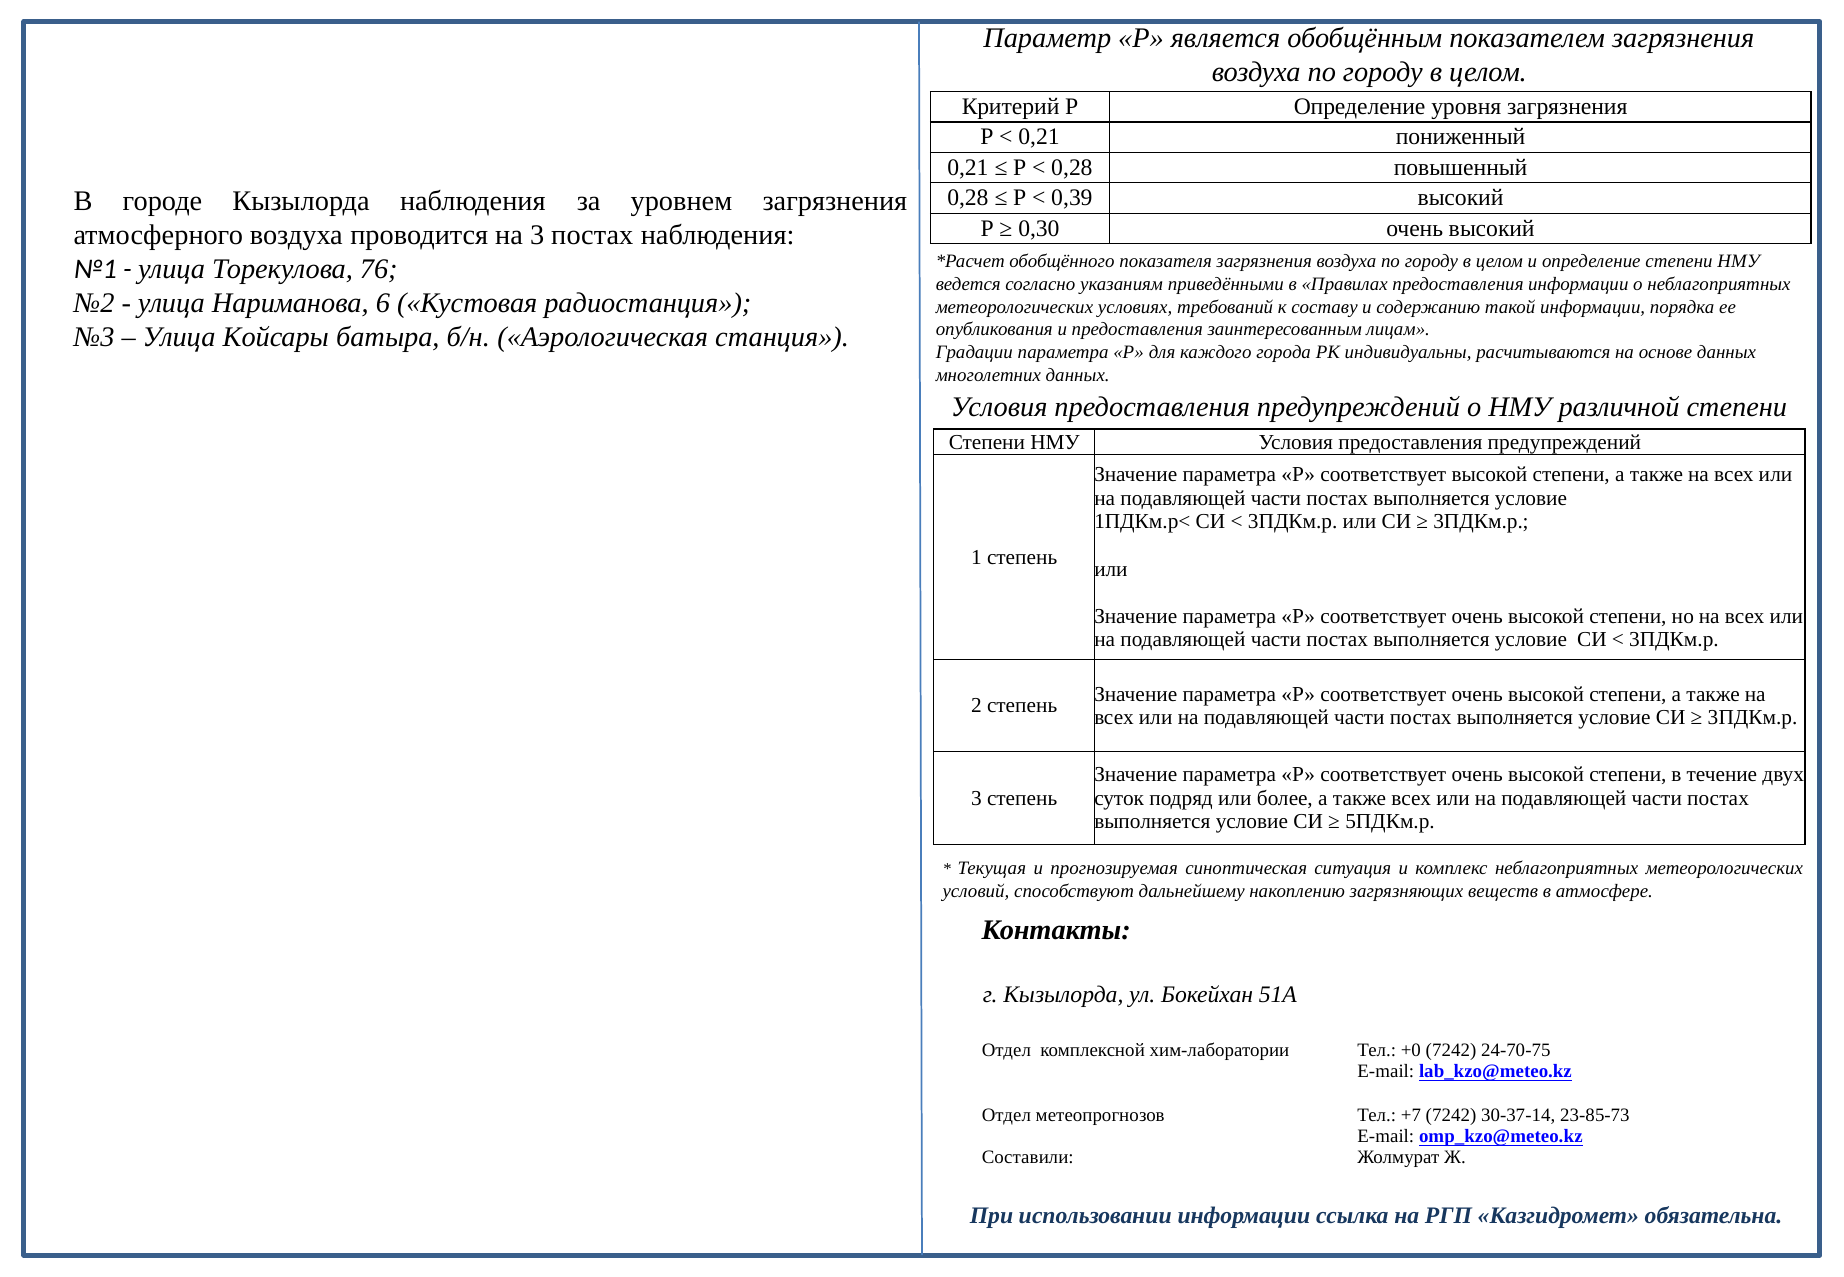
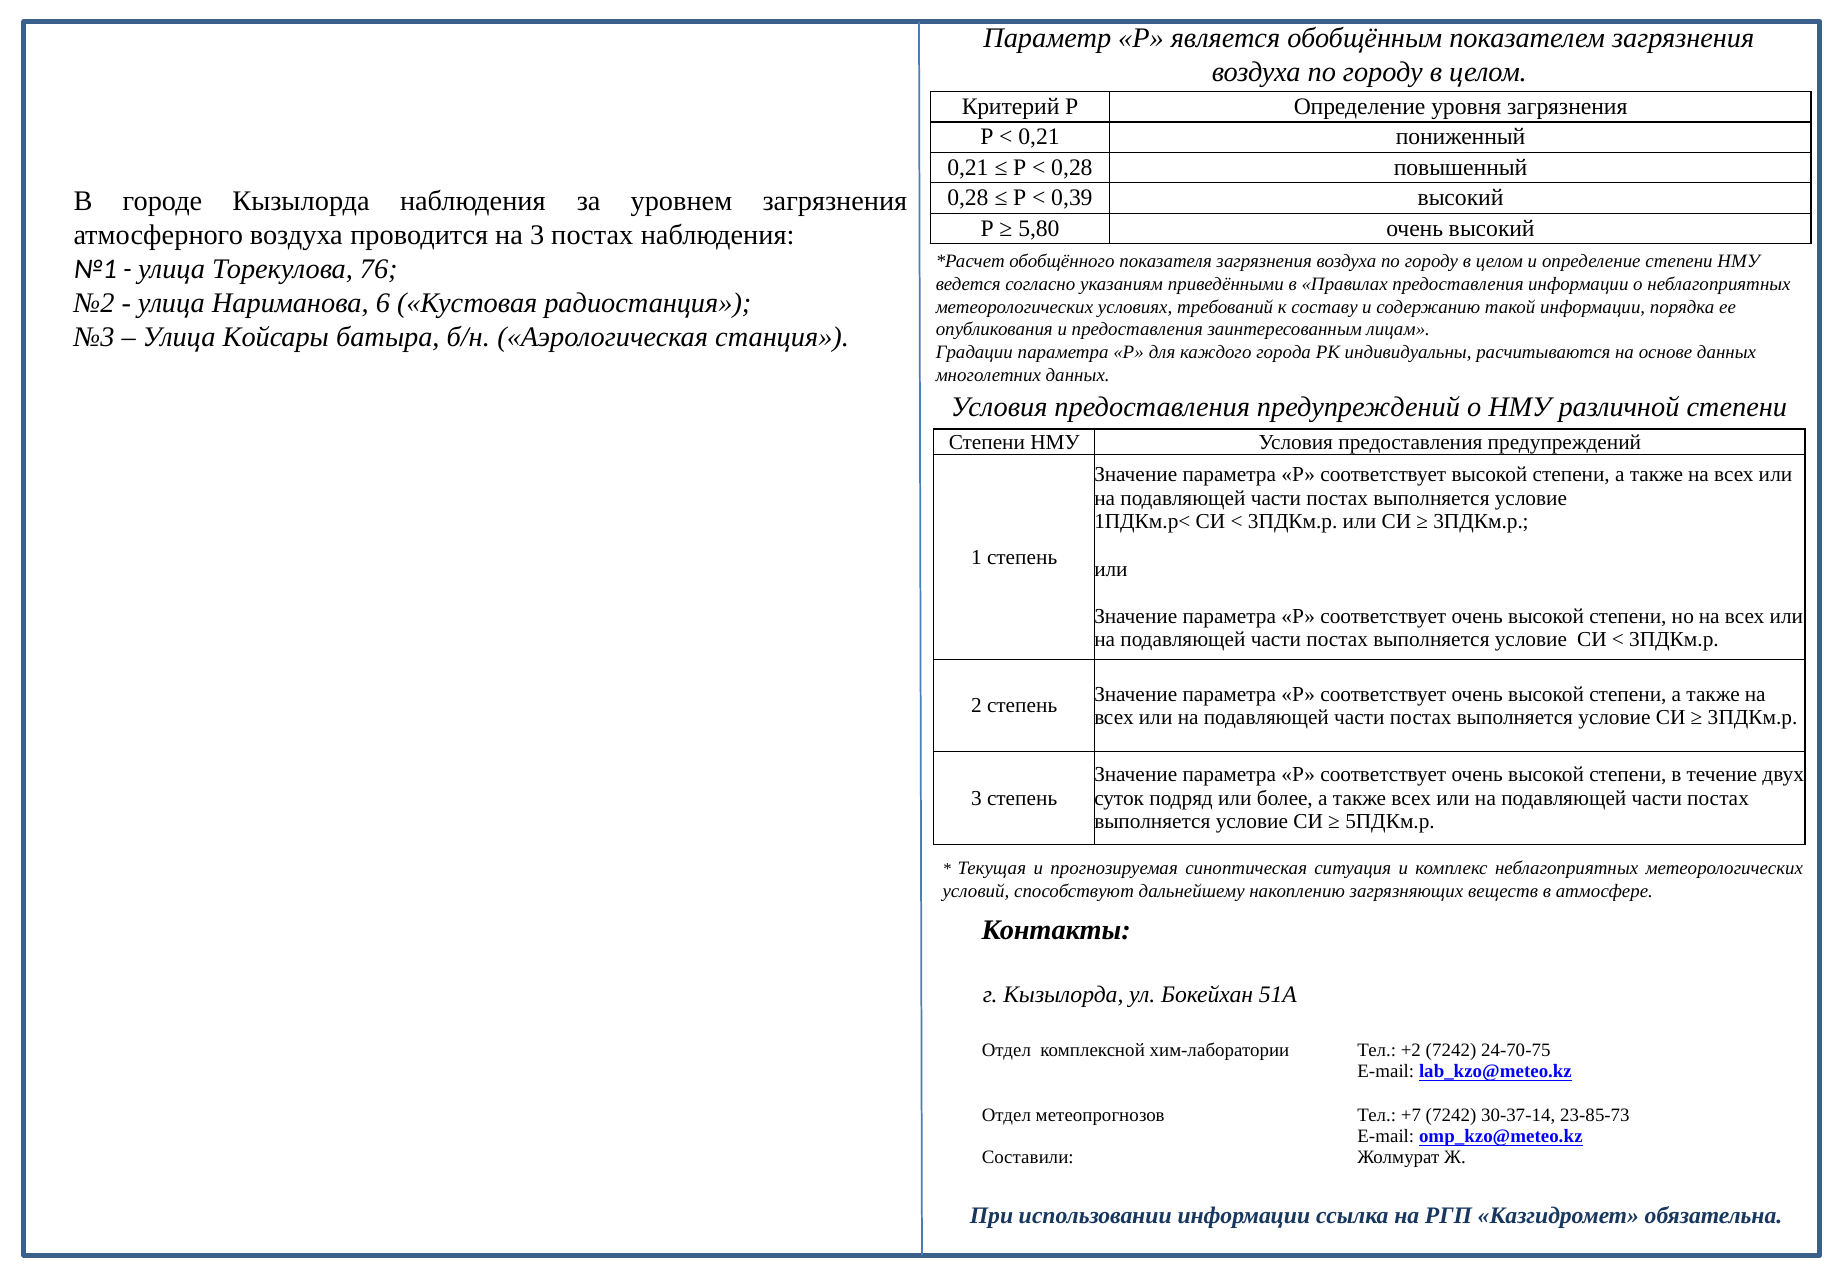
0,30: 0,30 -> 5,80 (1039, 228)
+0: +0 -> +2 (1411, 1050)
